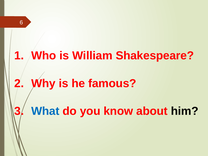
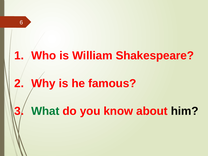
What colour: blue -> green (45, 111)
